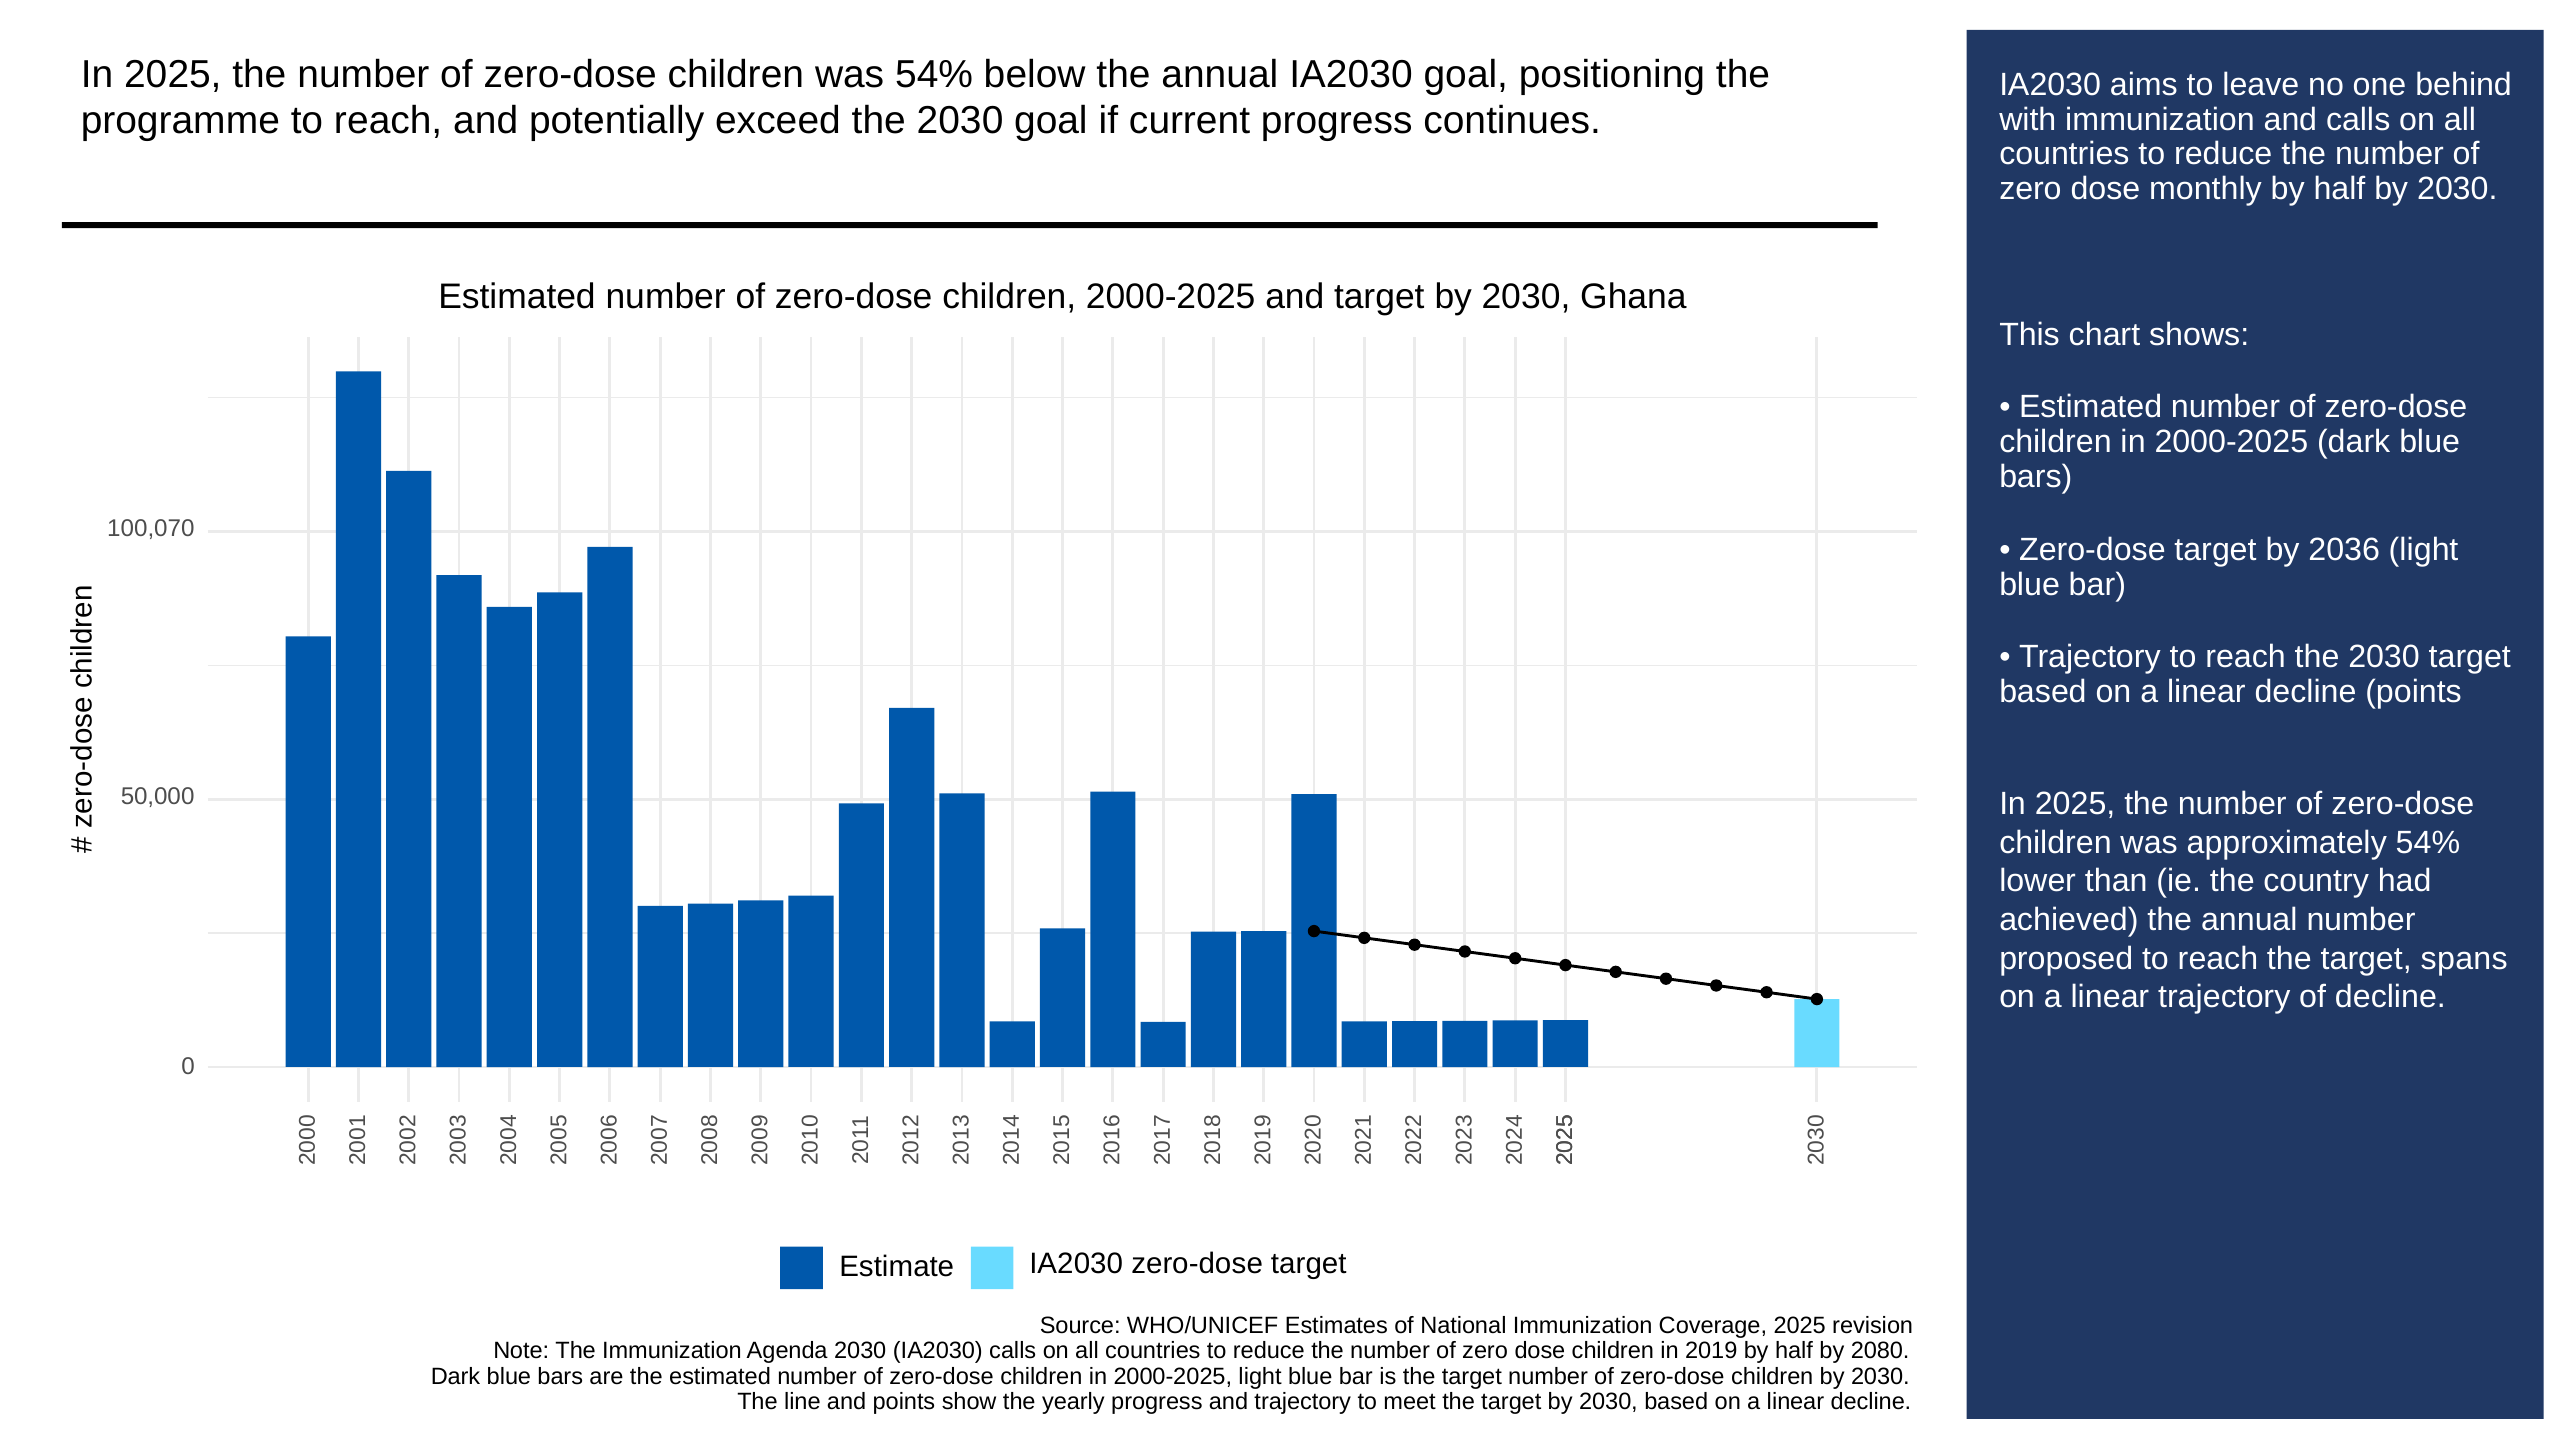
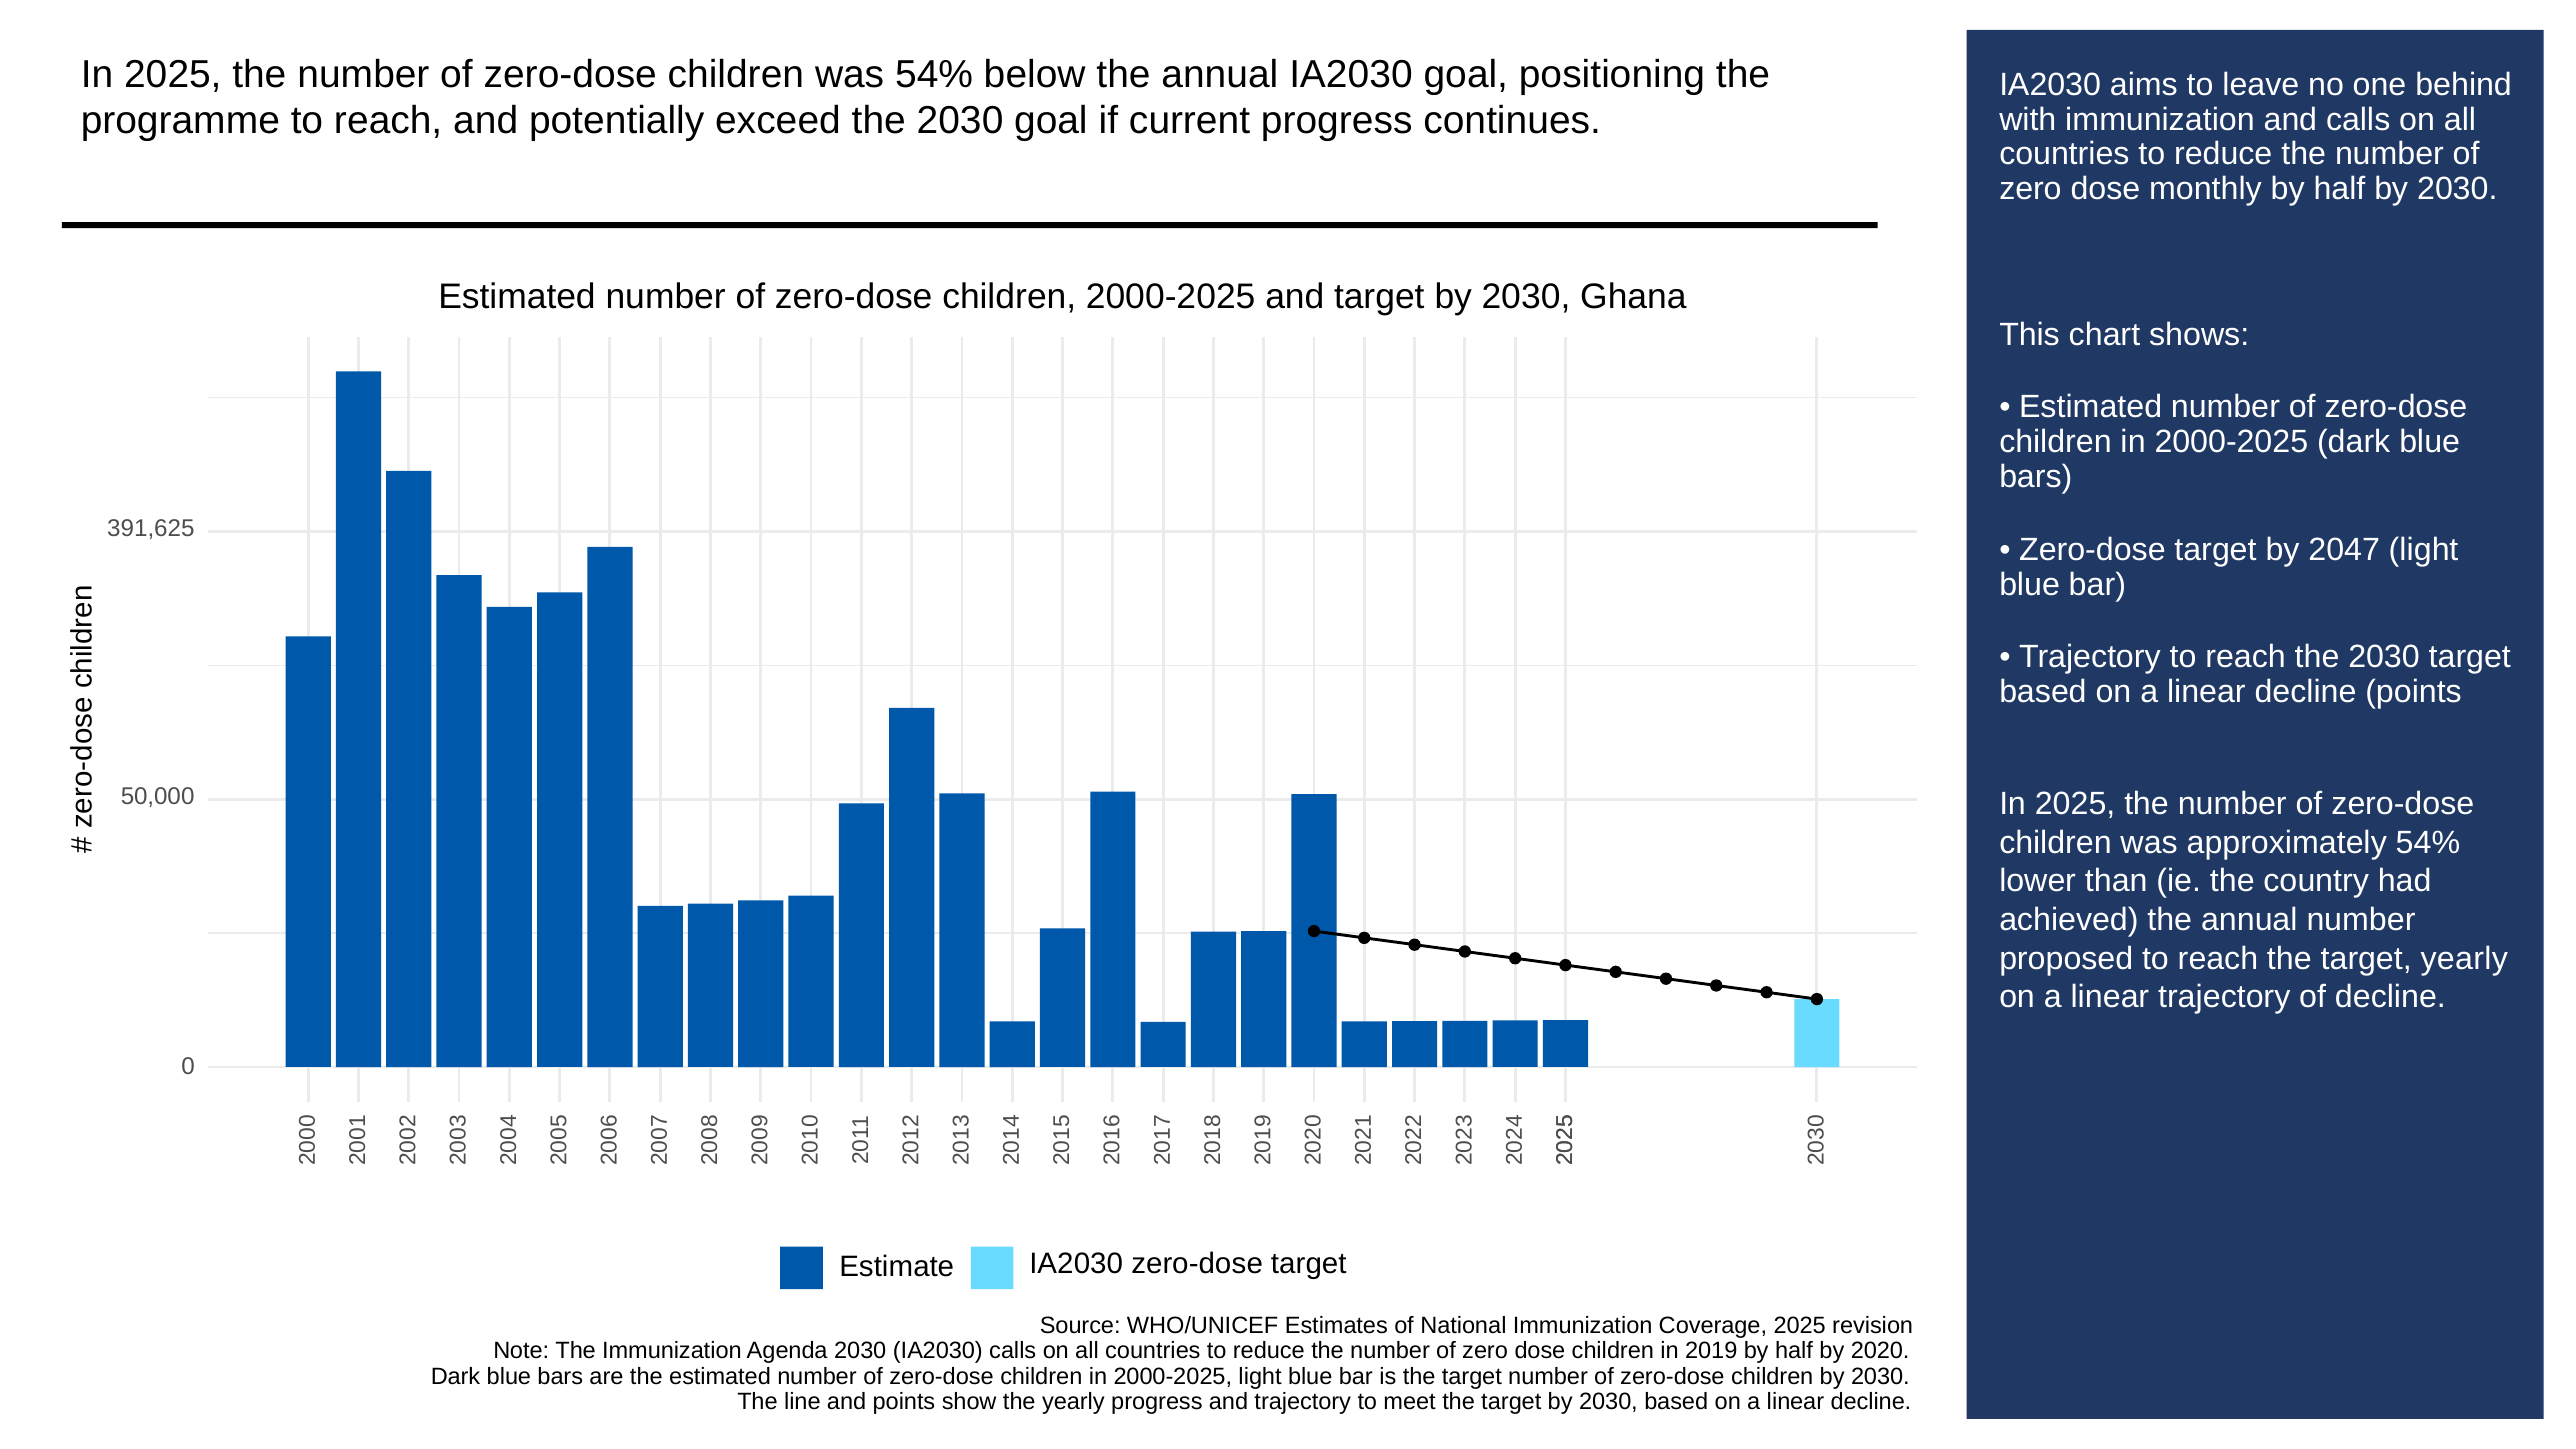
100,070: 100,070 -> 391,625 (151, 529)
2036: 2036 -> 2047 (2344, 550)
target spans: spans -> yearly (2464, 958)
2080: 2080 -> 2020 (1880, 1351)
